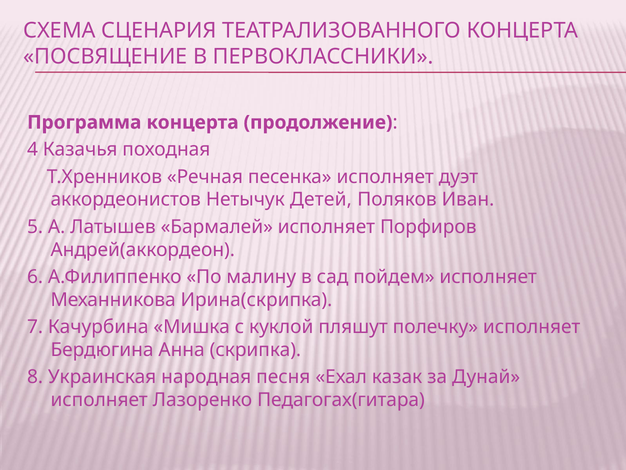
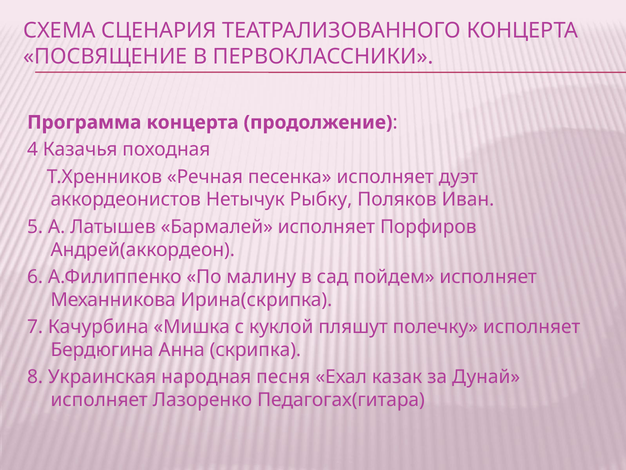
Детей: Детей -> Рыбку (321, 199)
